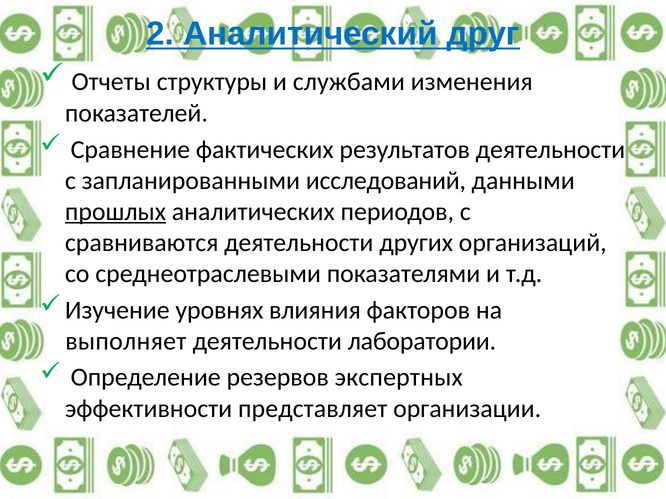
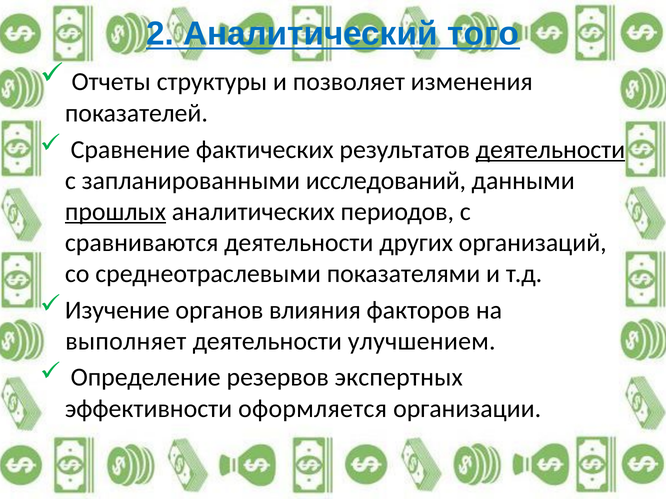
друг: друг -> того (483, 34)
службами: службами -> позволяет (349, 82)
деятельности underline: none -> present (550, 150)
уровнях: уровнях -> органов (219, 310)
лаборатории: лаборатории -> улучшением (422, 342)
представляет: представляет -> оформляется (313, 409)
